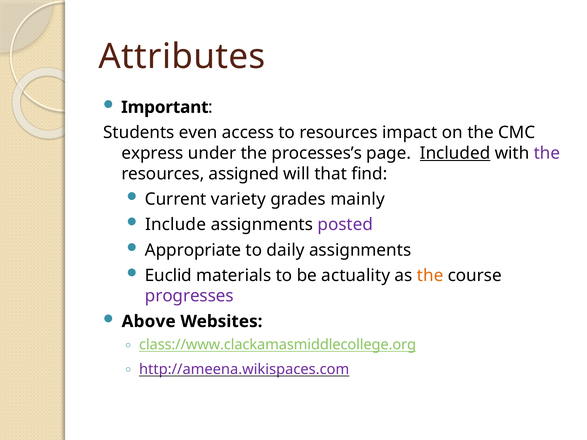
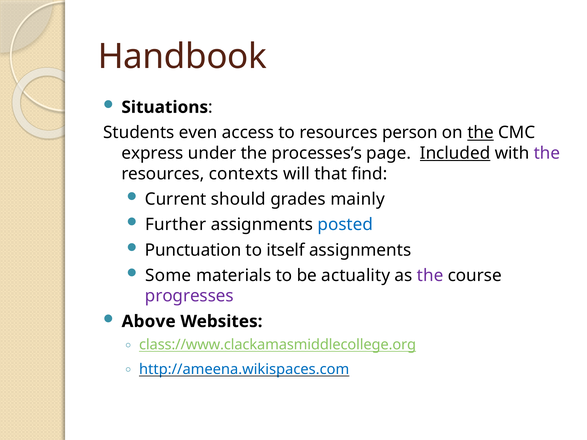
Attributes: Attributes -> Handbook (182, 57)
Important: Important -> Situations (165, 107)
impact: impact -> person (410, 133)
the underline: none -> present (481, 133)
assigned: assigned -> contexts (244, 174)
variety: variety -> should (238, 199)
Include: Include -> Further (176, 225)
posted colour: purple -> blue (345, 225)
Appropriate: Appropriate -> Punctuation (193, 250)
daily: daily -> itself (286, 250)
Euclid: Euclid -> Some (168, 276)
the colour: orange -> purple (430, 276)
http://ameena.wikispaces.com colour: purple -> blue (244, 369)
